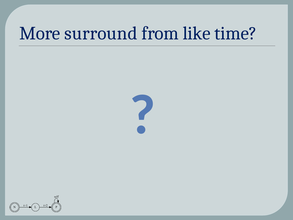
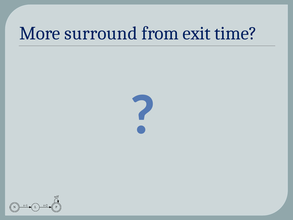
like: like -> exit (197, 33)
